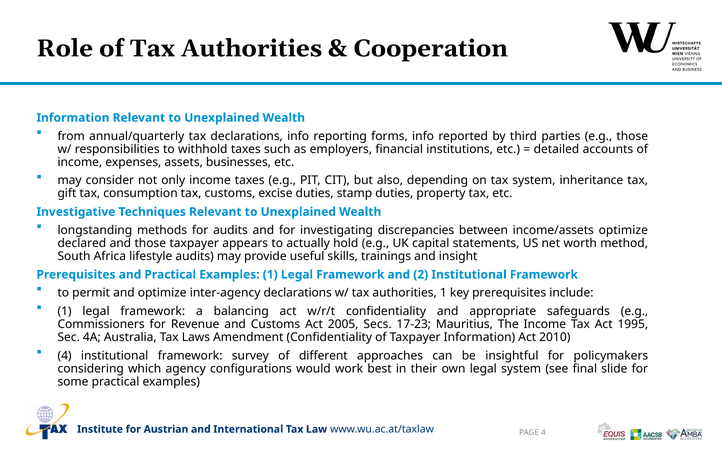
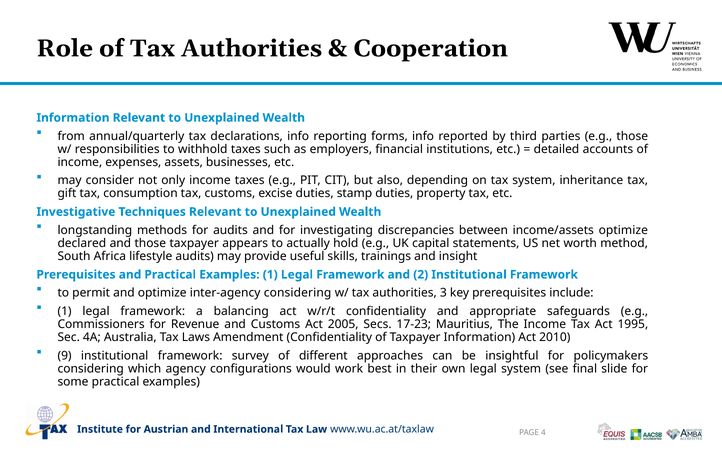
inter-agency declarations: declarations -> considering (298, 293)
authorities 1: 1 -> 3 (443, 293)
4: 4 -> 9 (65, 356)
